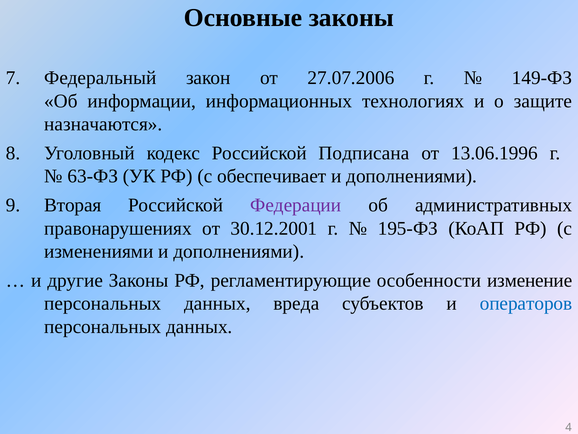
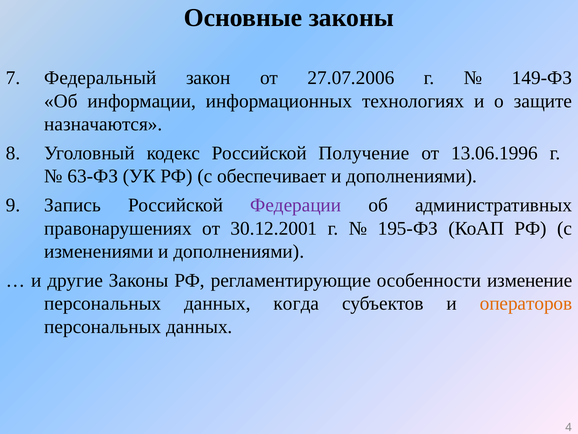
Подписана: Подписана -> Получение (364, 153)
Вторая: Вторая -> Запись (73, 205)
вреда: вреда -> когда (296, 303)
операторов colour: blue -> orange (526, 303)
